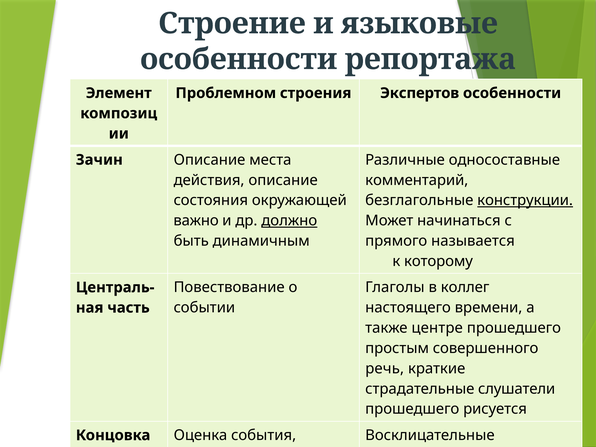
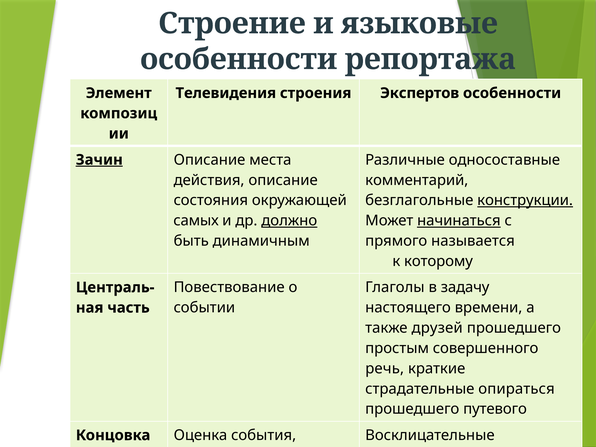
Проблемном: Проблемном -> Телевидения (226, 93)
Зачин underline: none -> present (99, 160)
важно: важно -> самых (196, 221)
начинаться underline: none -> present (459, 221)
коллег: коллег -> задачу (465, 287)
центре: центре -> друзей (437, 328)
слушатели: слушатели -> опираться (517, 389)
рисуется: рисуется -> путевого (495, 409)
